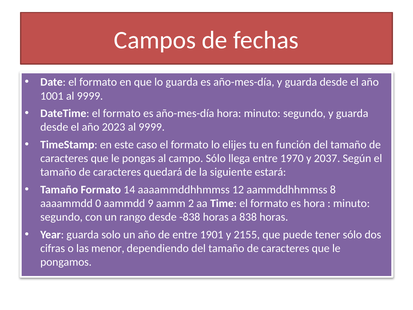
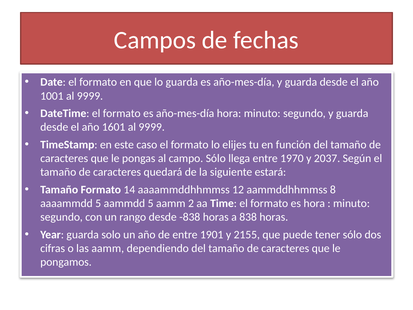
2023: 2023 -> 1601 (114, 127)
aaaammdd 0: 0 -> 5 (98, 203)
aammdd 9: 9 -> 5 (151, 203)
las menor: menor -> aamm (108, 248)
